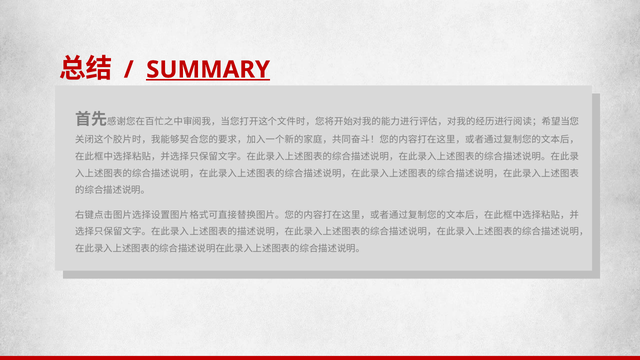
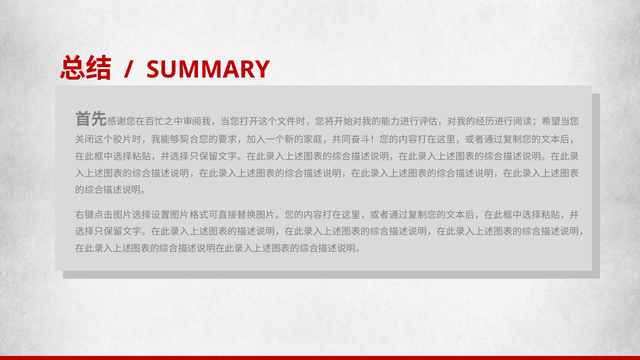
SUMMARY underline: present -> none (208, 70)
